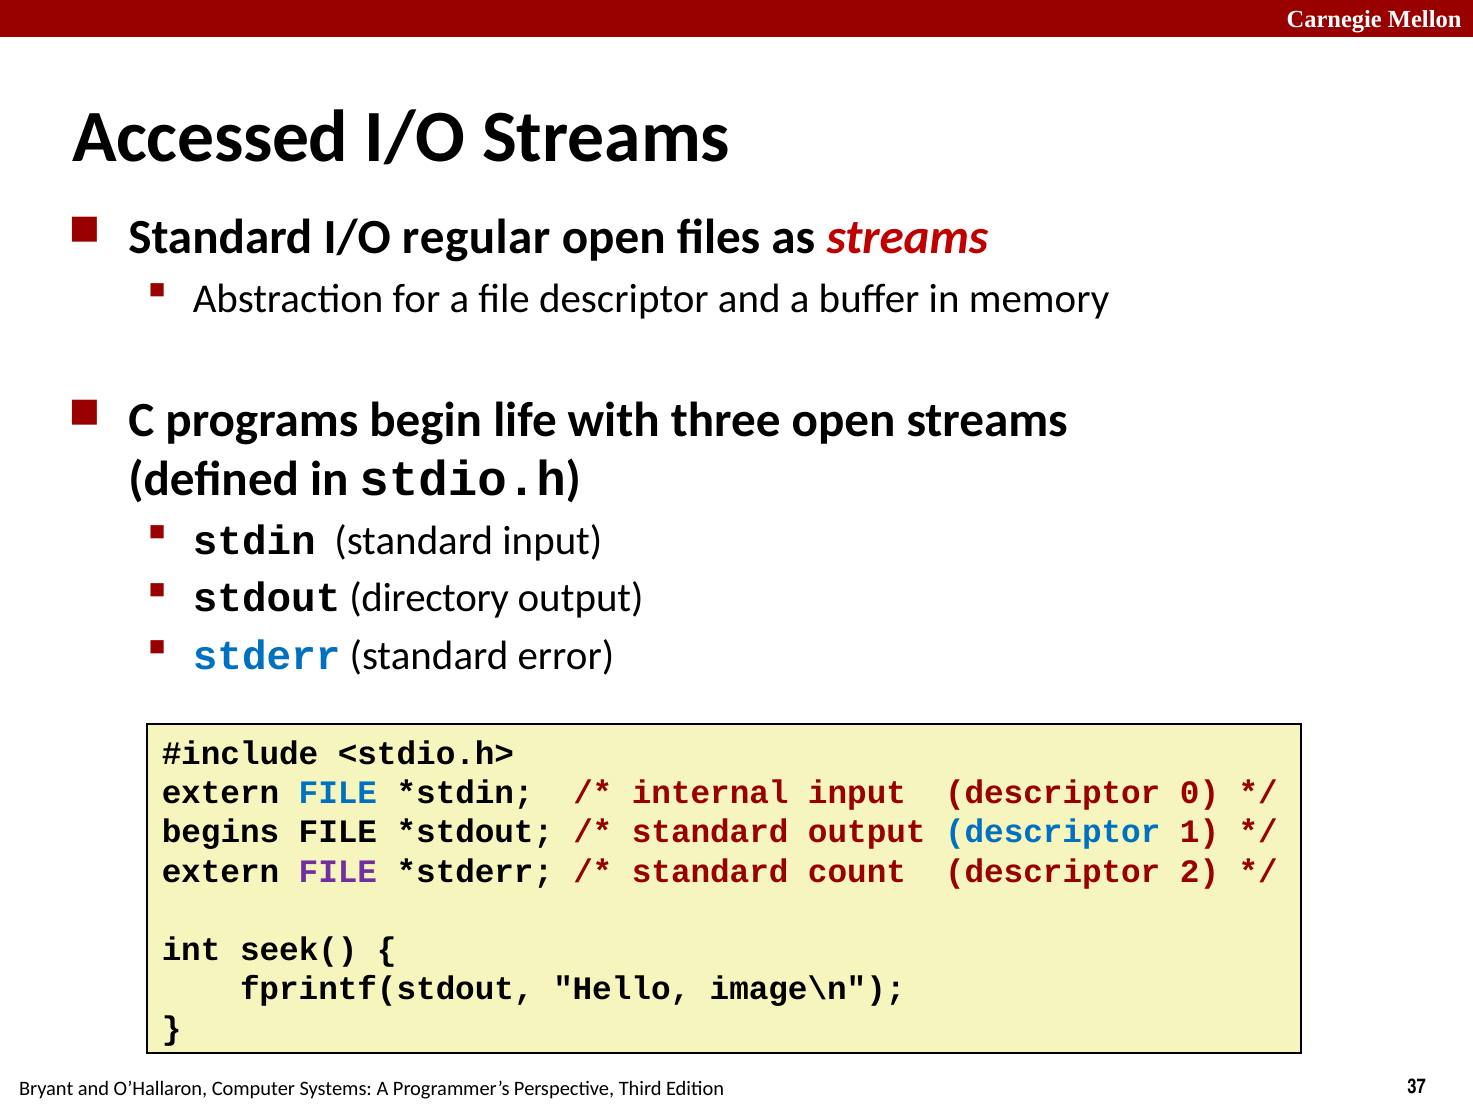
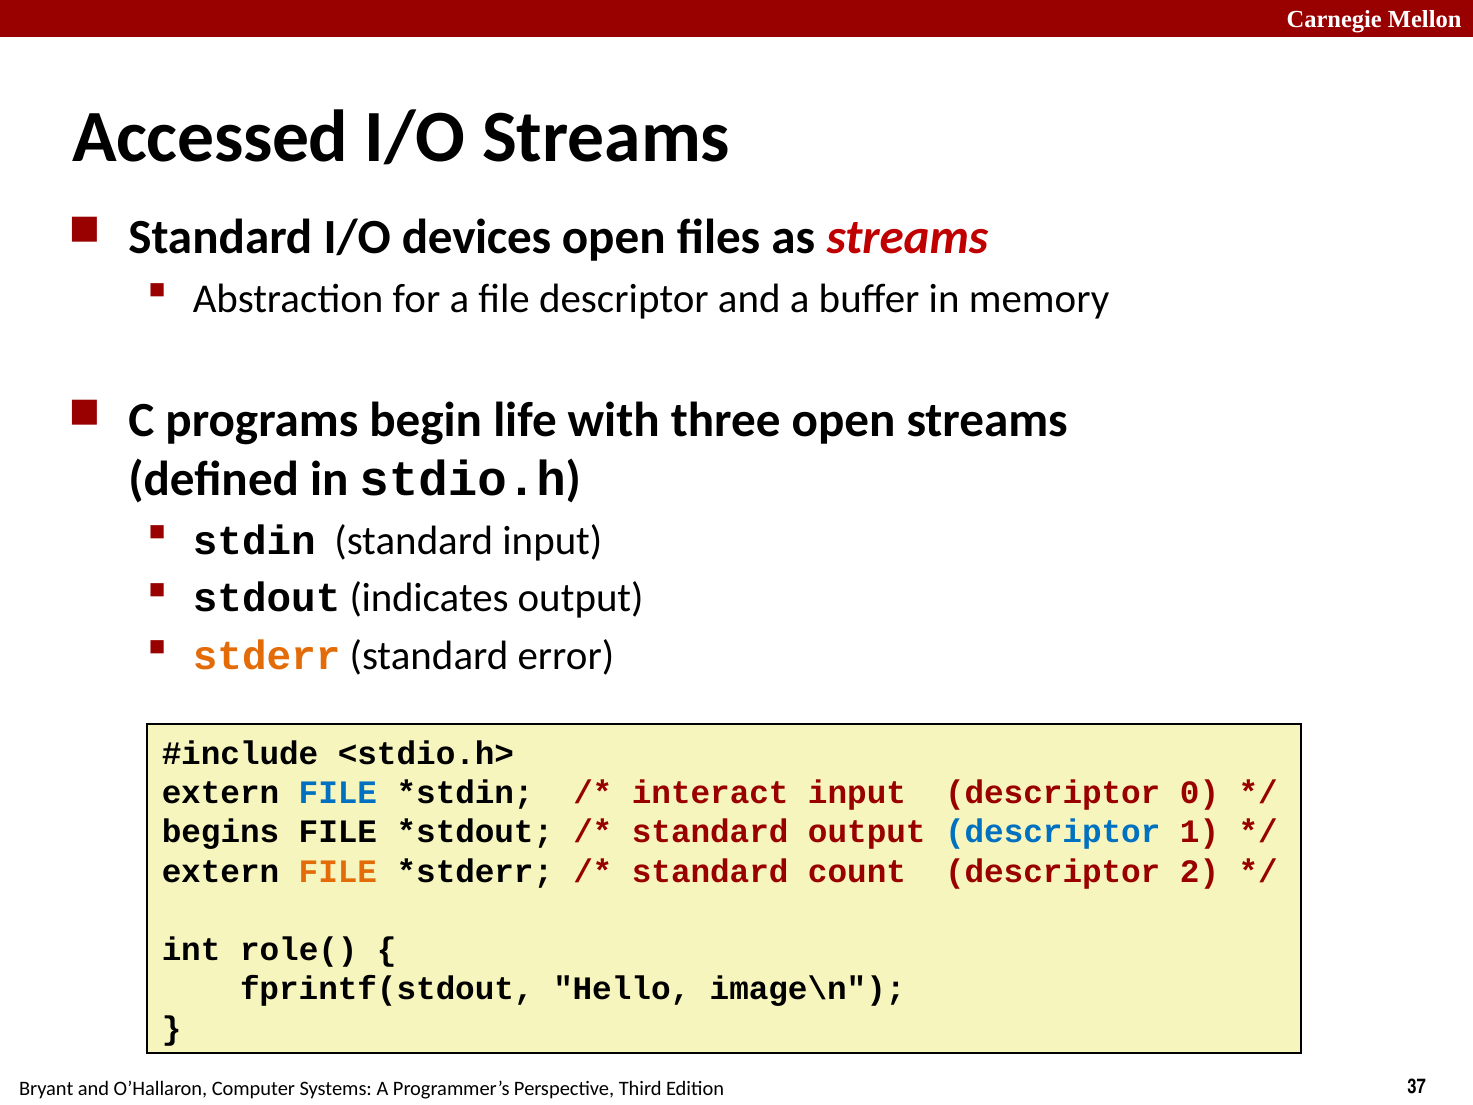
regular: regular -> devices (477, 237)
directory: directory -> indicates (429, 598)
stderr colour: blue -> orange (267, 655)
internal: internal -> interact (710, 793)
FILE colour: purple -> orange (338, 871)
seek(: seek( -> role( (299, 950)
